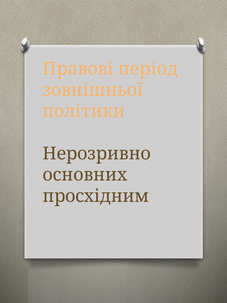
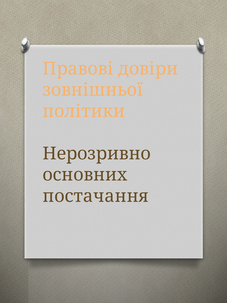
період: період -> довіри (148, 69)
просхідним: просхідним -> постачання (96, 196)
